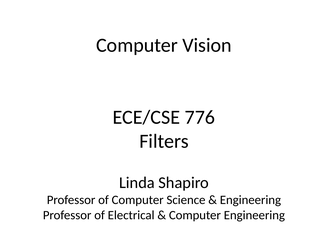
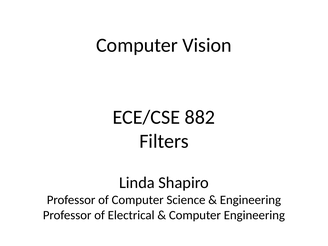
776: 776 -> 882 (200, 117)
